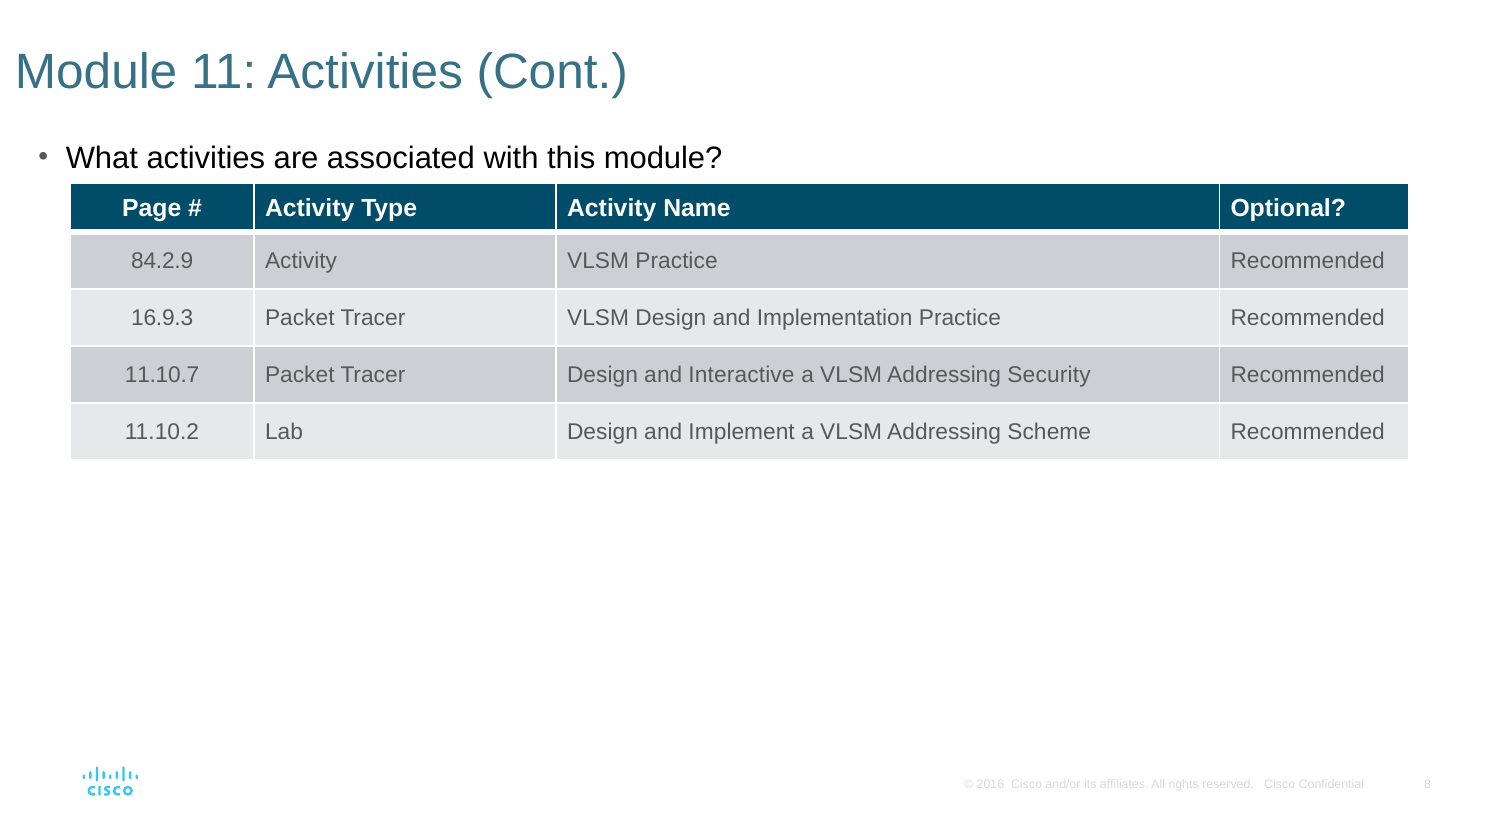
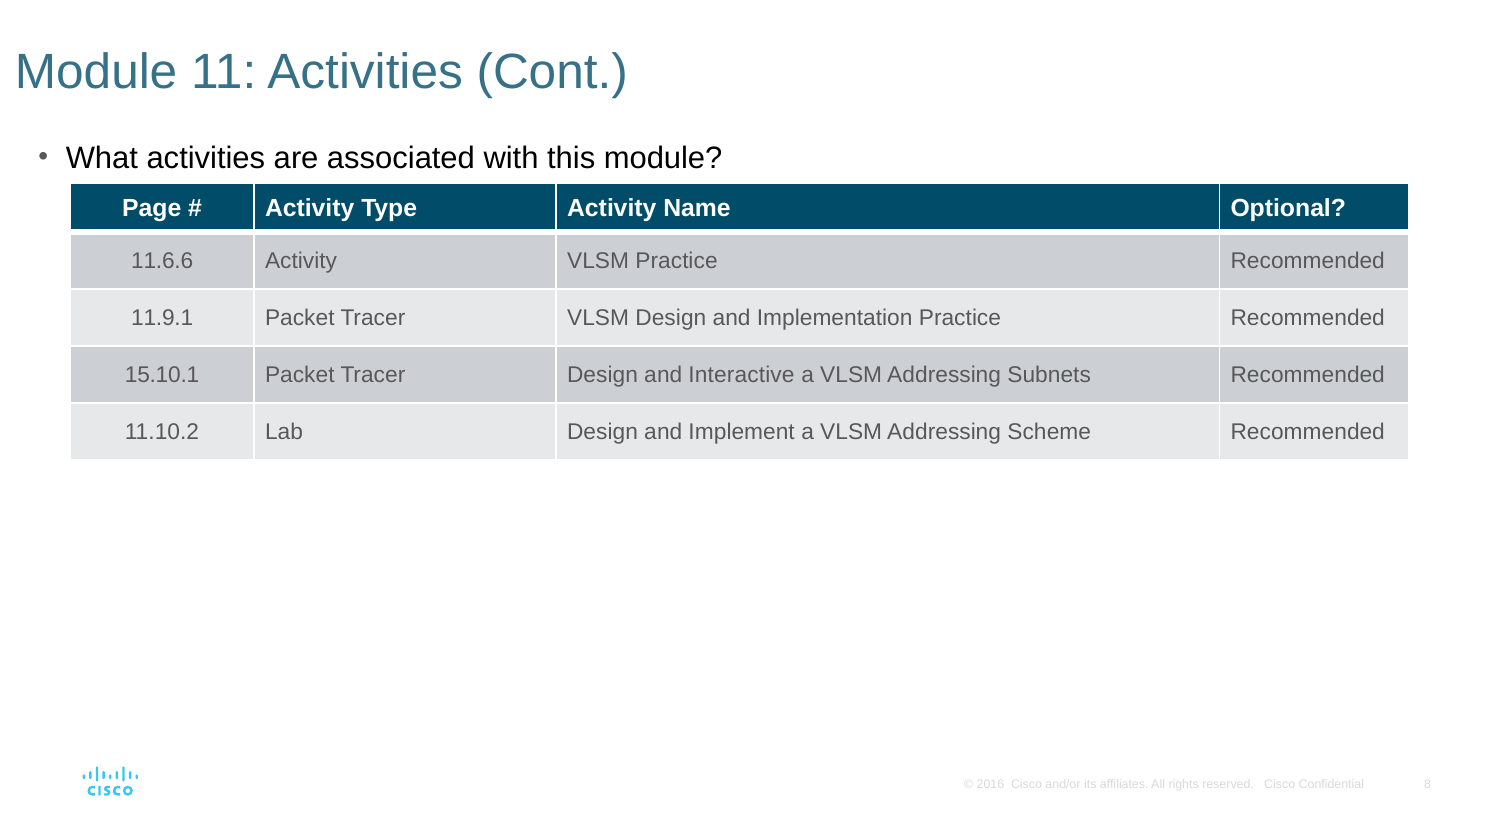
84.2.9: 84.2.9 -> 11.6.6 (162, 261)
16.9.3: 16.9.3 -> 11.9.1 (162, 318)
11.10.7: 11.10.7 -> 15.10.1 (162, 375)
Security: Security -> Subnets (1049, 375)
